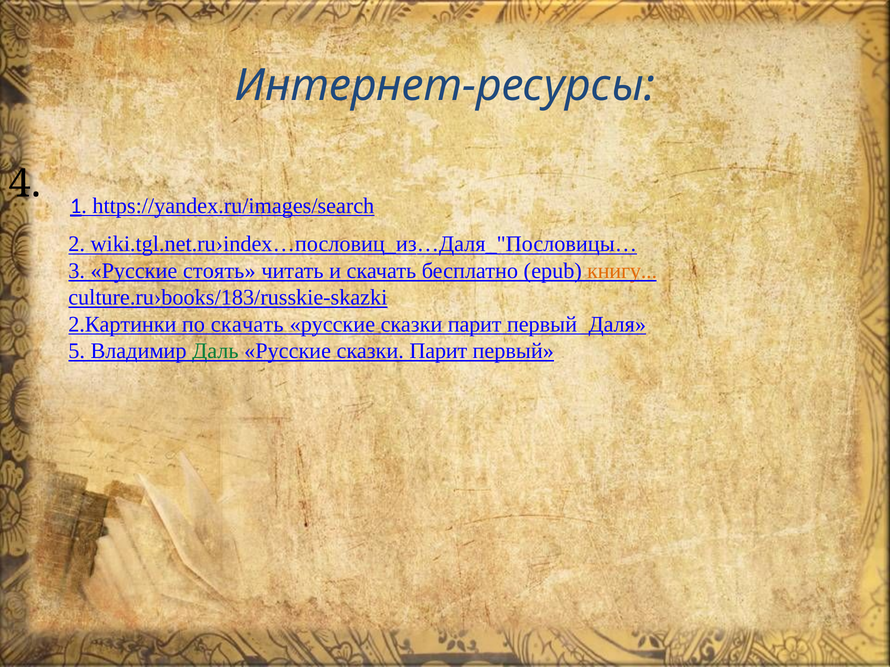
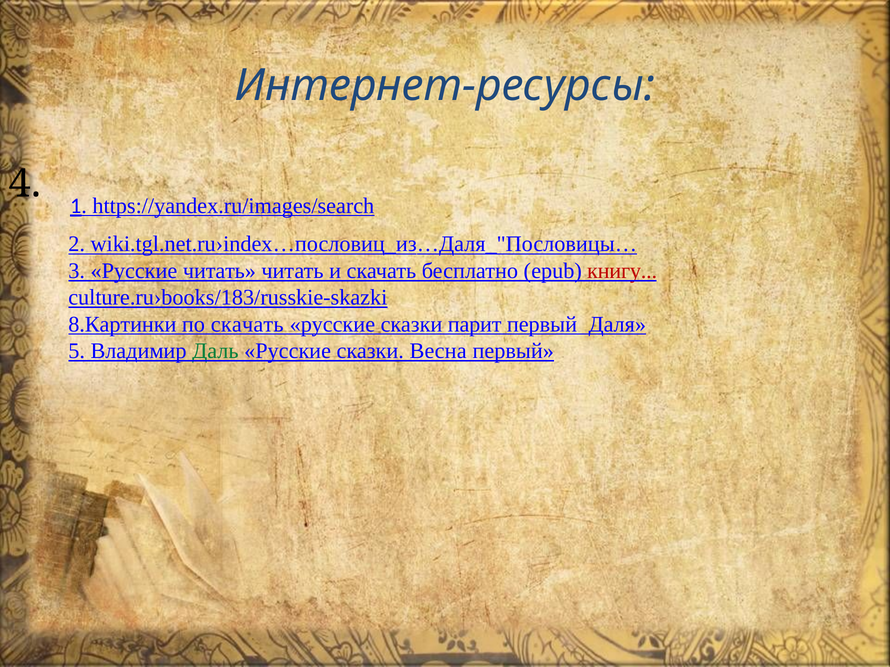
Русские стоять: стоять -> читать (219, 271)
книгу colour: orange -> red (622, 271)
2.Картинки: 2.Картинки -> 8.Картинки (122, 324)
Парит: Парит -> Весна (438, 351)
